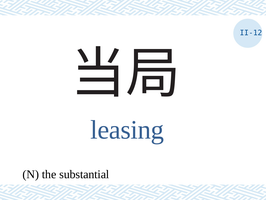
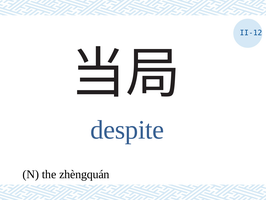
leasing: leasing -> despite (127, 130)
substantial: substantial -> zhèngquán (84, 174)
